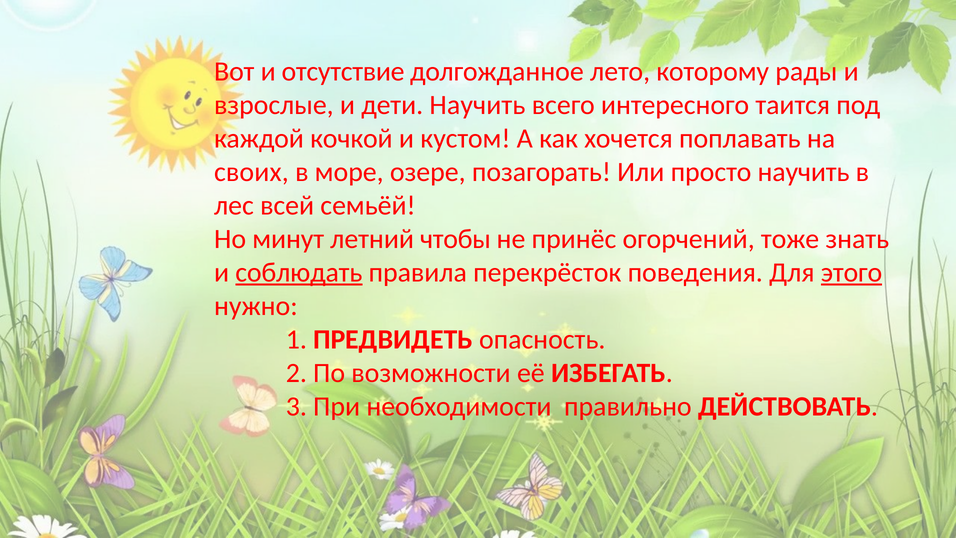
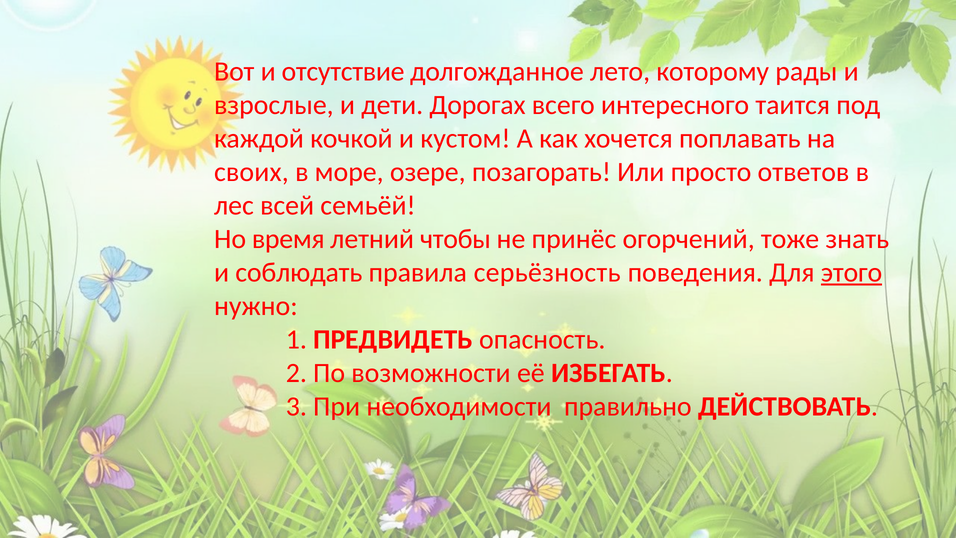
дети Научить: Научить -> Дорогах (478, 105)
просто научить: научить -> ответов (803, 172)
минут: минут -> время (288, 239)
соблюдать underline: present -> none (299, 272)
перекрёсток: перекрёсток -> серьёзность (547, 272)
